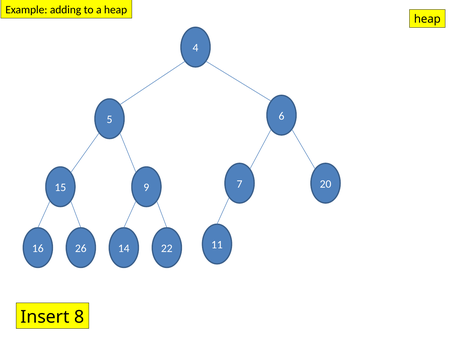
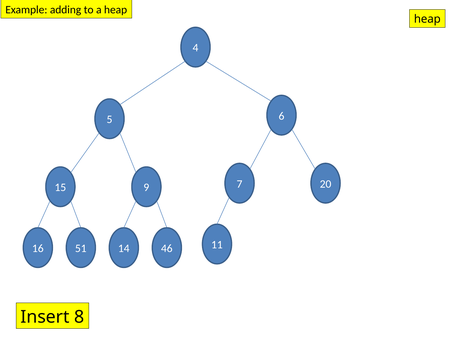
26: 26 -> 51 (81, 249)
22: 22 -> 46 (167, 249)
